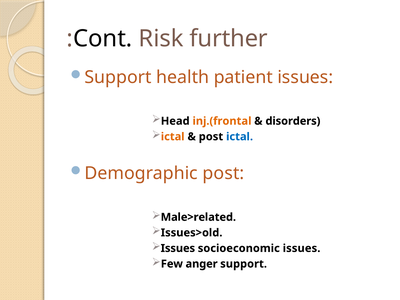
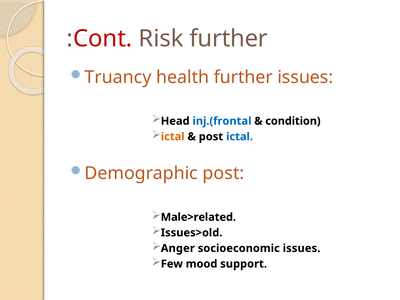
Cont colour: black -> red (103, 39)
Support: Support -> Truancy (118, 77)
health patient: patient -> further (243, 77)
inj.(frontal colour: orange -> blue (222, 121)
disorders: disorders -> condition (293, 121)
Issues: Issues -> Anger (178, 248)
anger: anger -> mood (202, 264)
